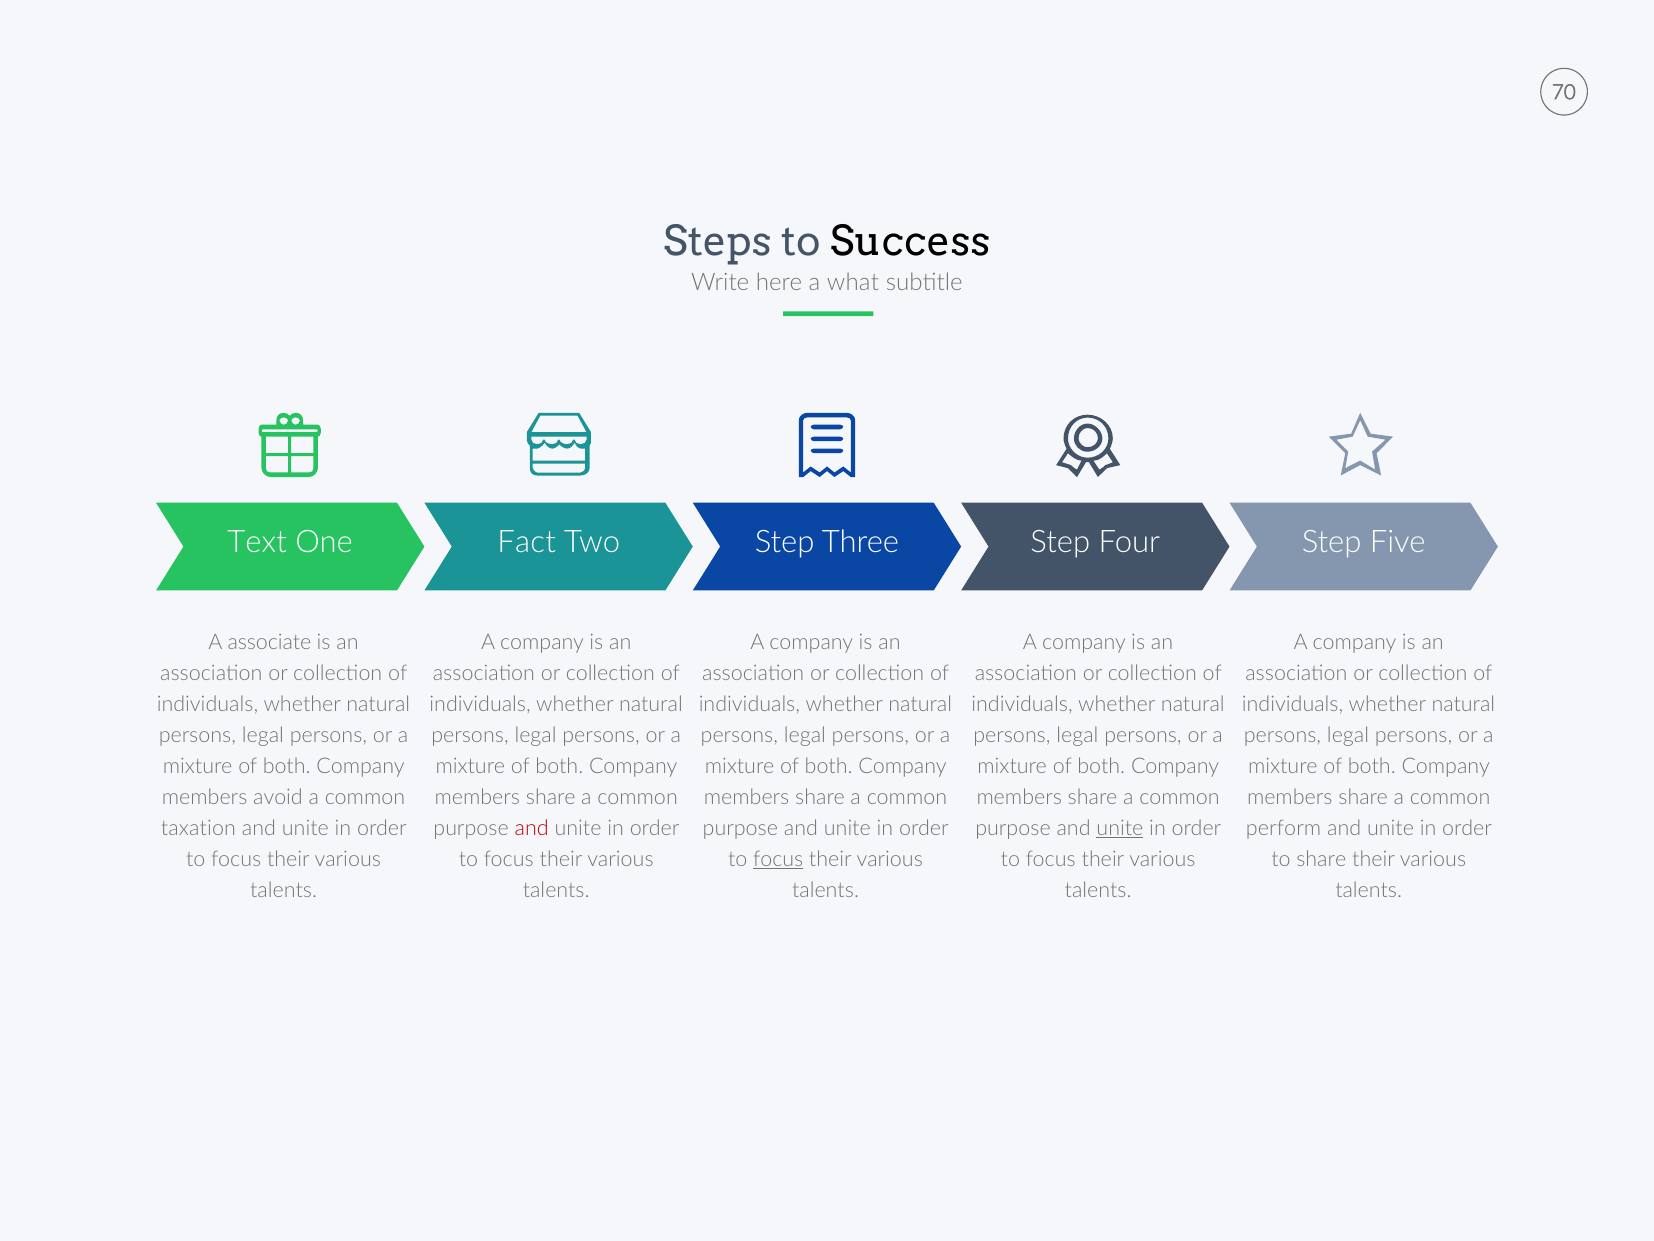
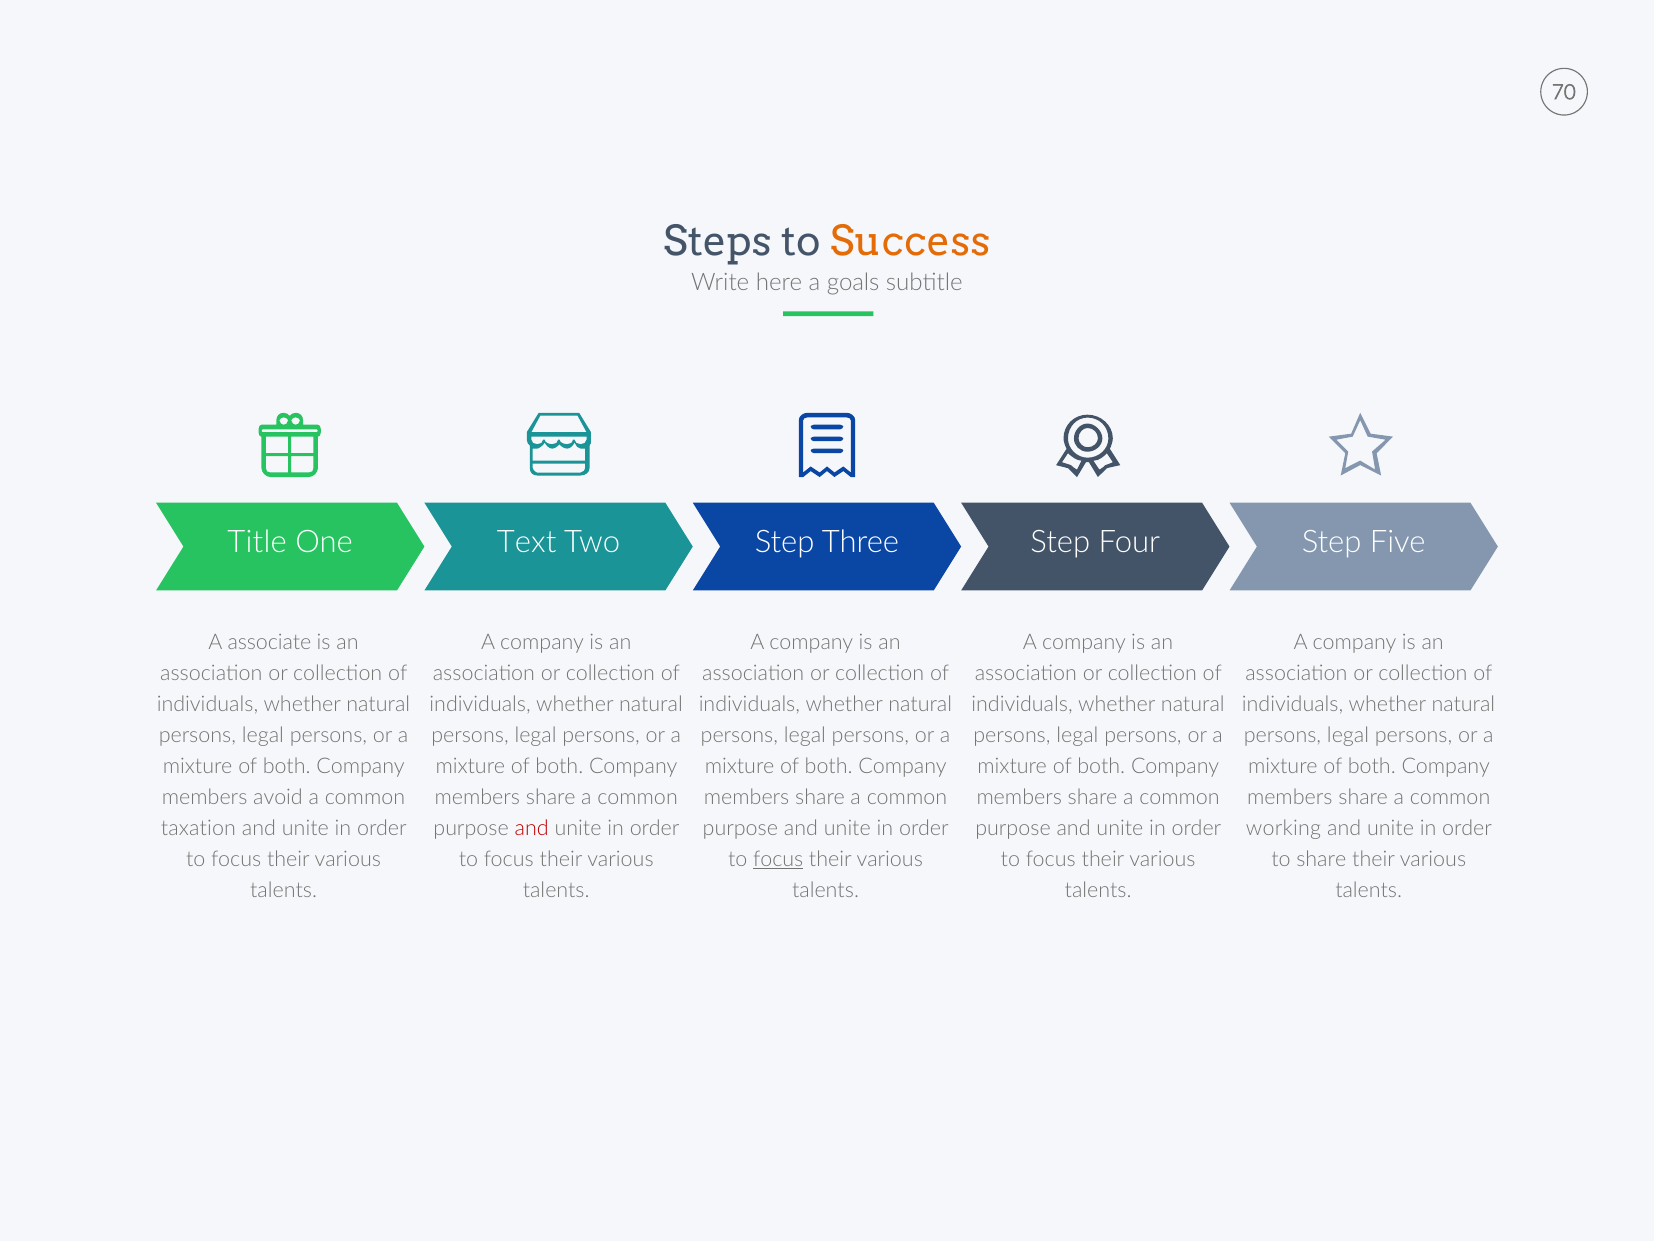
Success colour: black -> orange (910, 242)
what: what -> goals (853, 282)
Text: Text -> Title (257, 542)
Fact: Fact -> Text (527, 542)
unite underline: present -> none (1120, 828)
perform: perform -> working (1284, 828)
